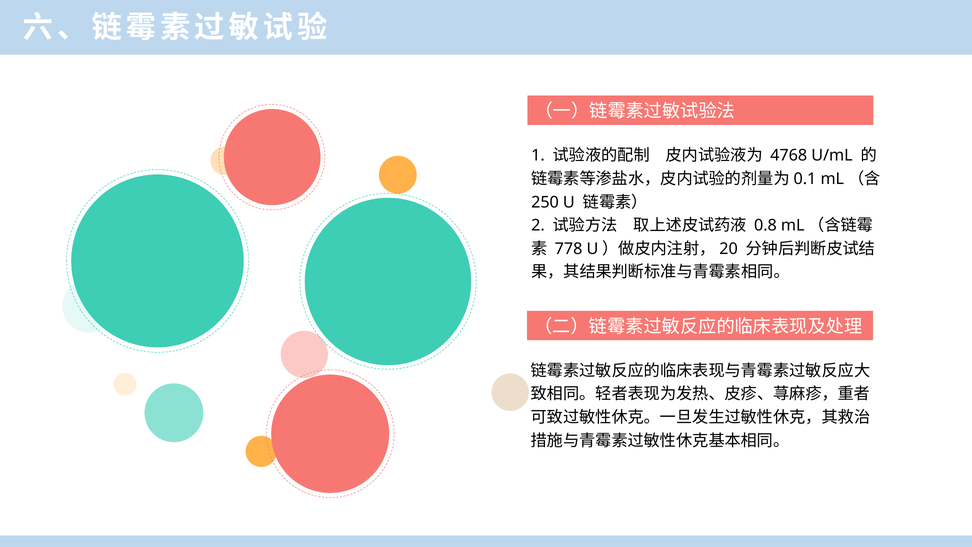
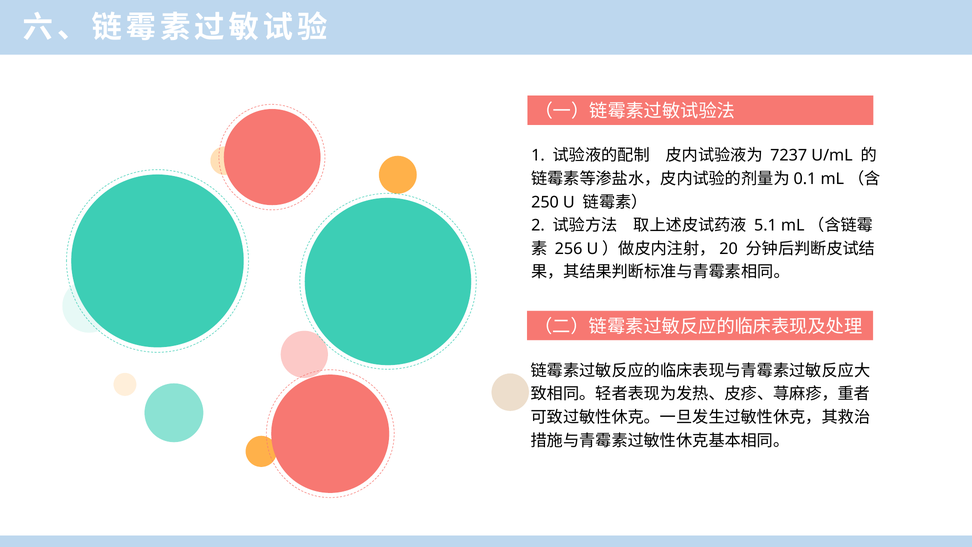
4768: 4768 -> 7237 (789, 155)
0.8: 0.8 -> 5.1 (765, 225)
778: 778 -> 256 (569, 249)
